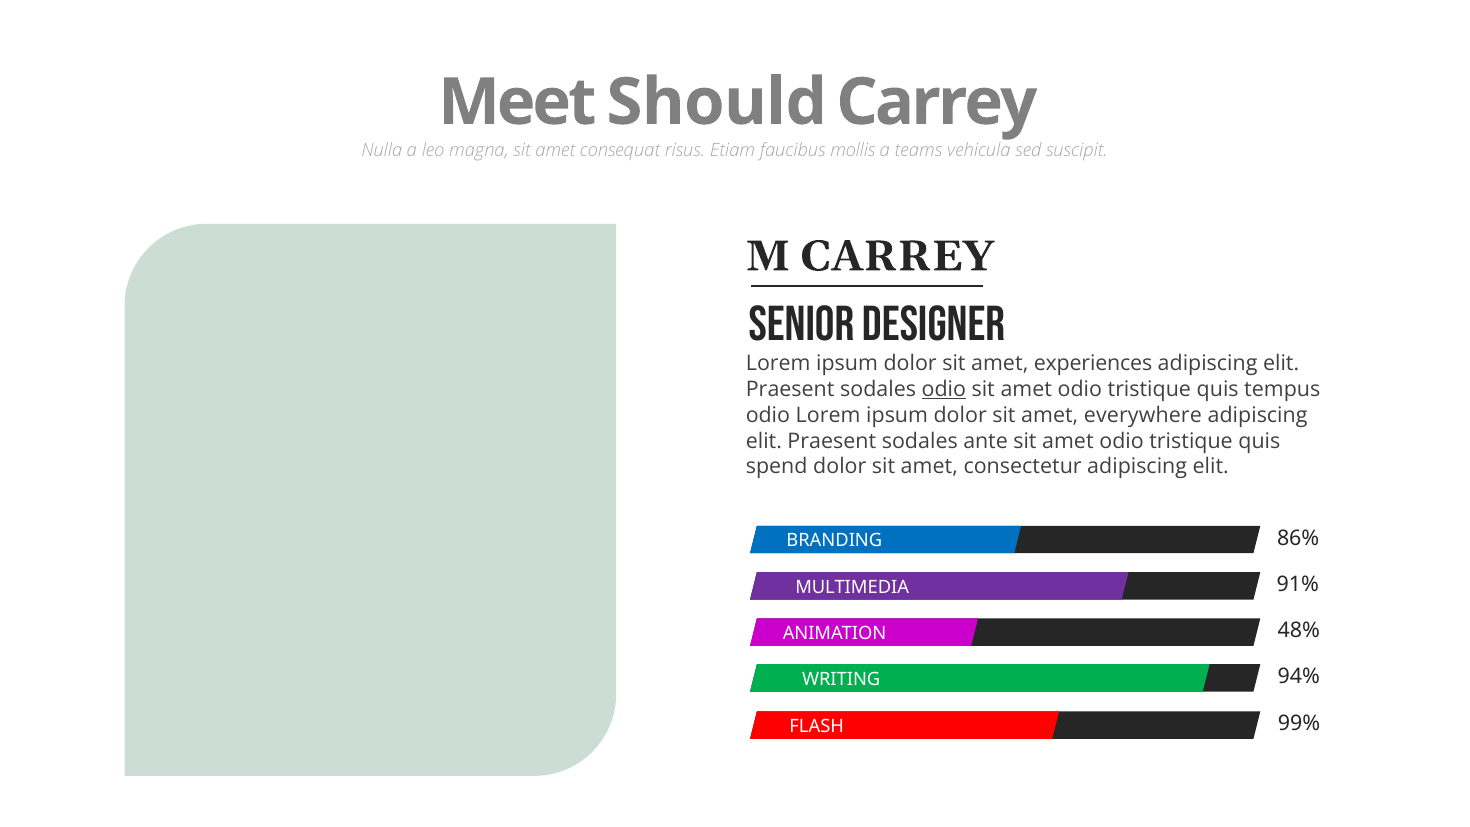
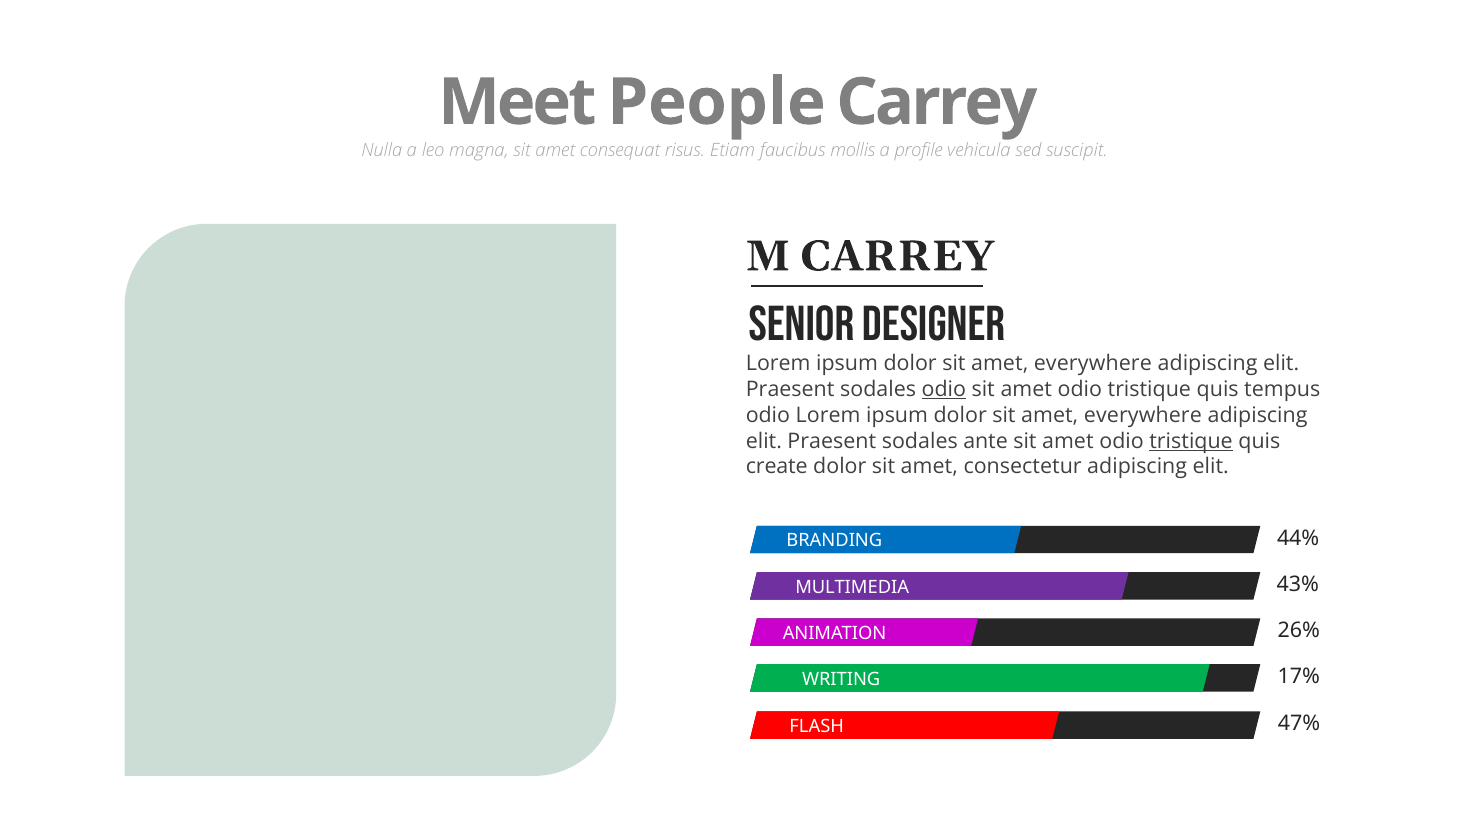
Should: Should -> People (717, 102)
teams: teams -> profile (919, 150)
experiences: experiences -> everywhere (1093, 364)
tristique underline: none -> present (1191, 441)
spend: spend -> create (777, 467)
86%: 86% -> 44% (1298, 538)
91%: 91% -> 43% (1298, 584)
48%: 48% -> 26% (1299, 631)
94%: 94% -> 17% (1299, 676)
99%: 99% -> 47% (1299, 724)
